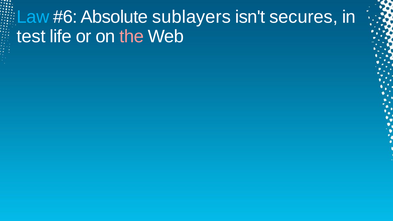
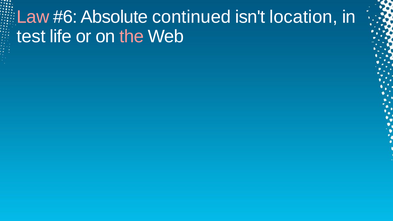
Law colour: light blue -> pink (33, 17)
sublayers: sublayers -> continued (192, 17)
secures: secures -> location (304, 17)
